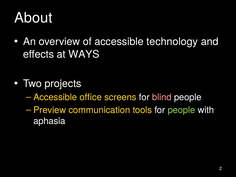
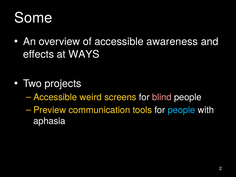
About: About -> Some (33, 18)
technology: technology -> awareness (172, 42)
office: office -> weird (91, 97)
people colour: light green -> light blue (181, 110)
